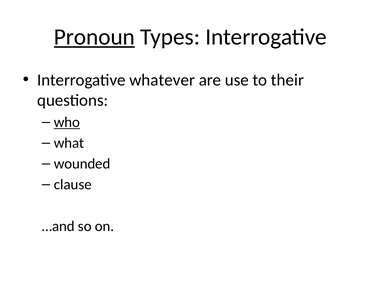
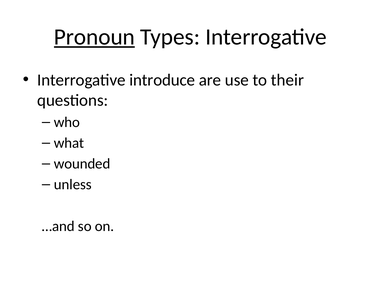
whatever: whatever -> introduce (162, 80)
who underline: present -> none (67, 122)
clause: clause -> unless (73, 184)
